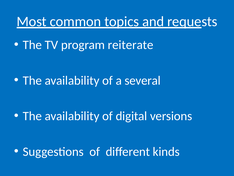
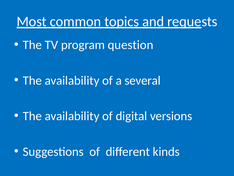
reiterate: reiterate -> question (131, 45)
